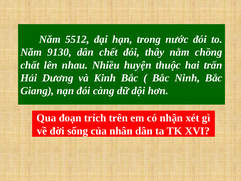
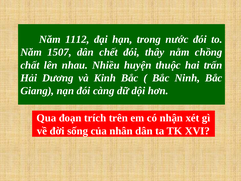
5512: 5512 -> 1112 (77, 39)
9130: 9130 -> 1507 (59, 52)
